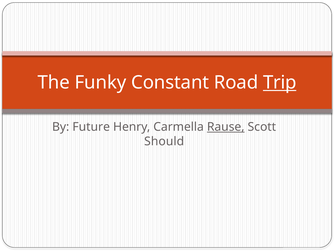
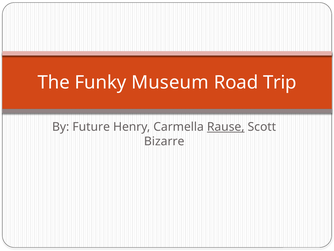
Constant: Constant -> Museum (170, 82)
Trip underline: present -> none (280, 82)
Should: Should -> Bizarre (164, 141)
